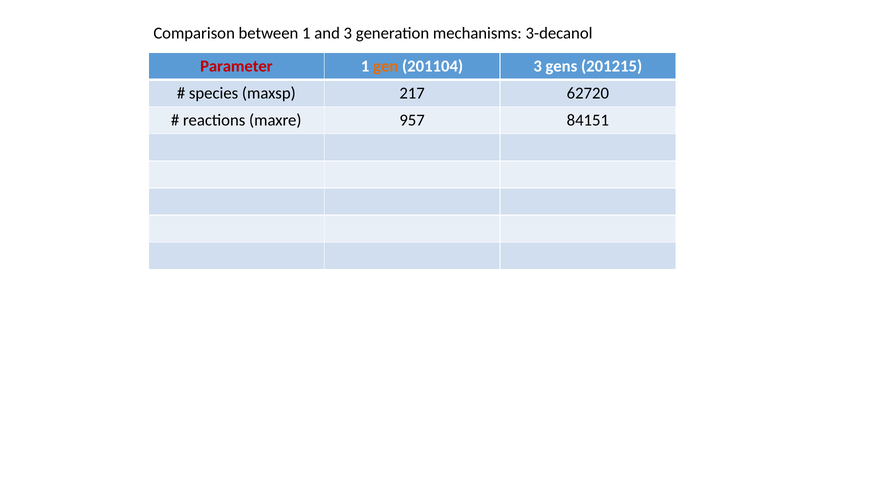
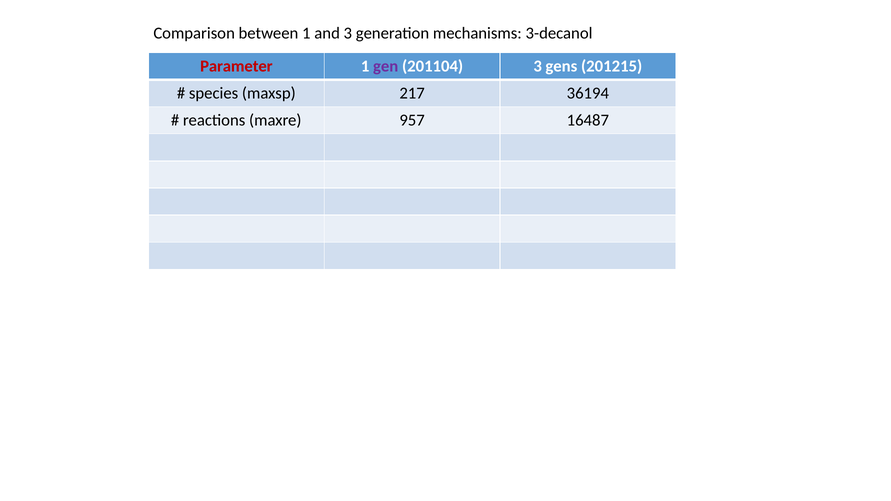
gen colour: orange -> purple (386, 66)
62720: 62720 -> 36194 (588, 93)
84151: 84151 -> 16487 (588, 121)
